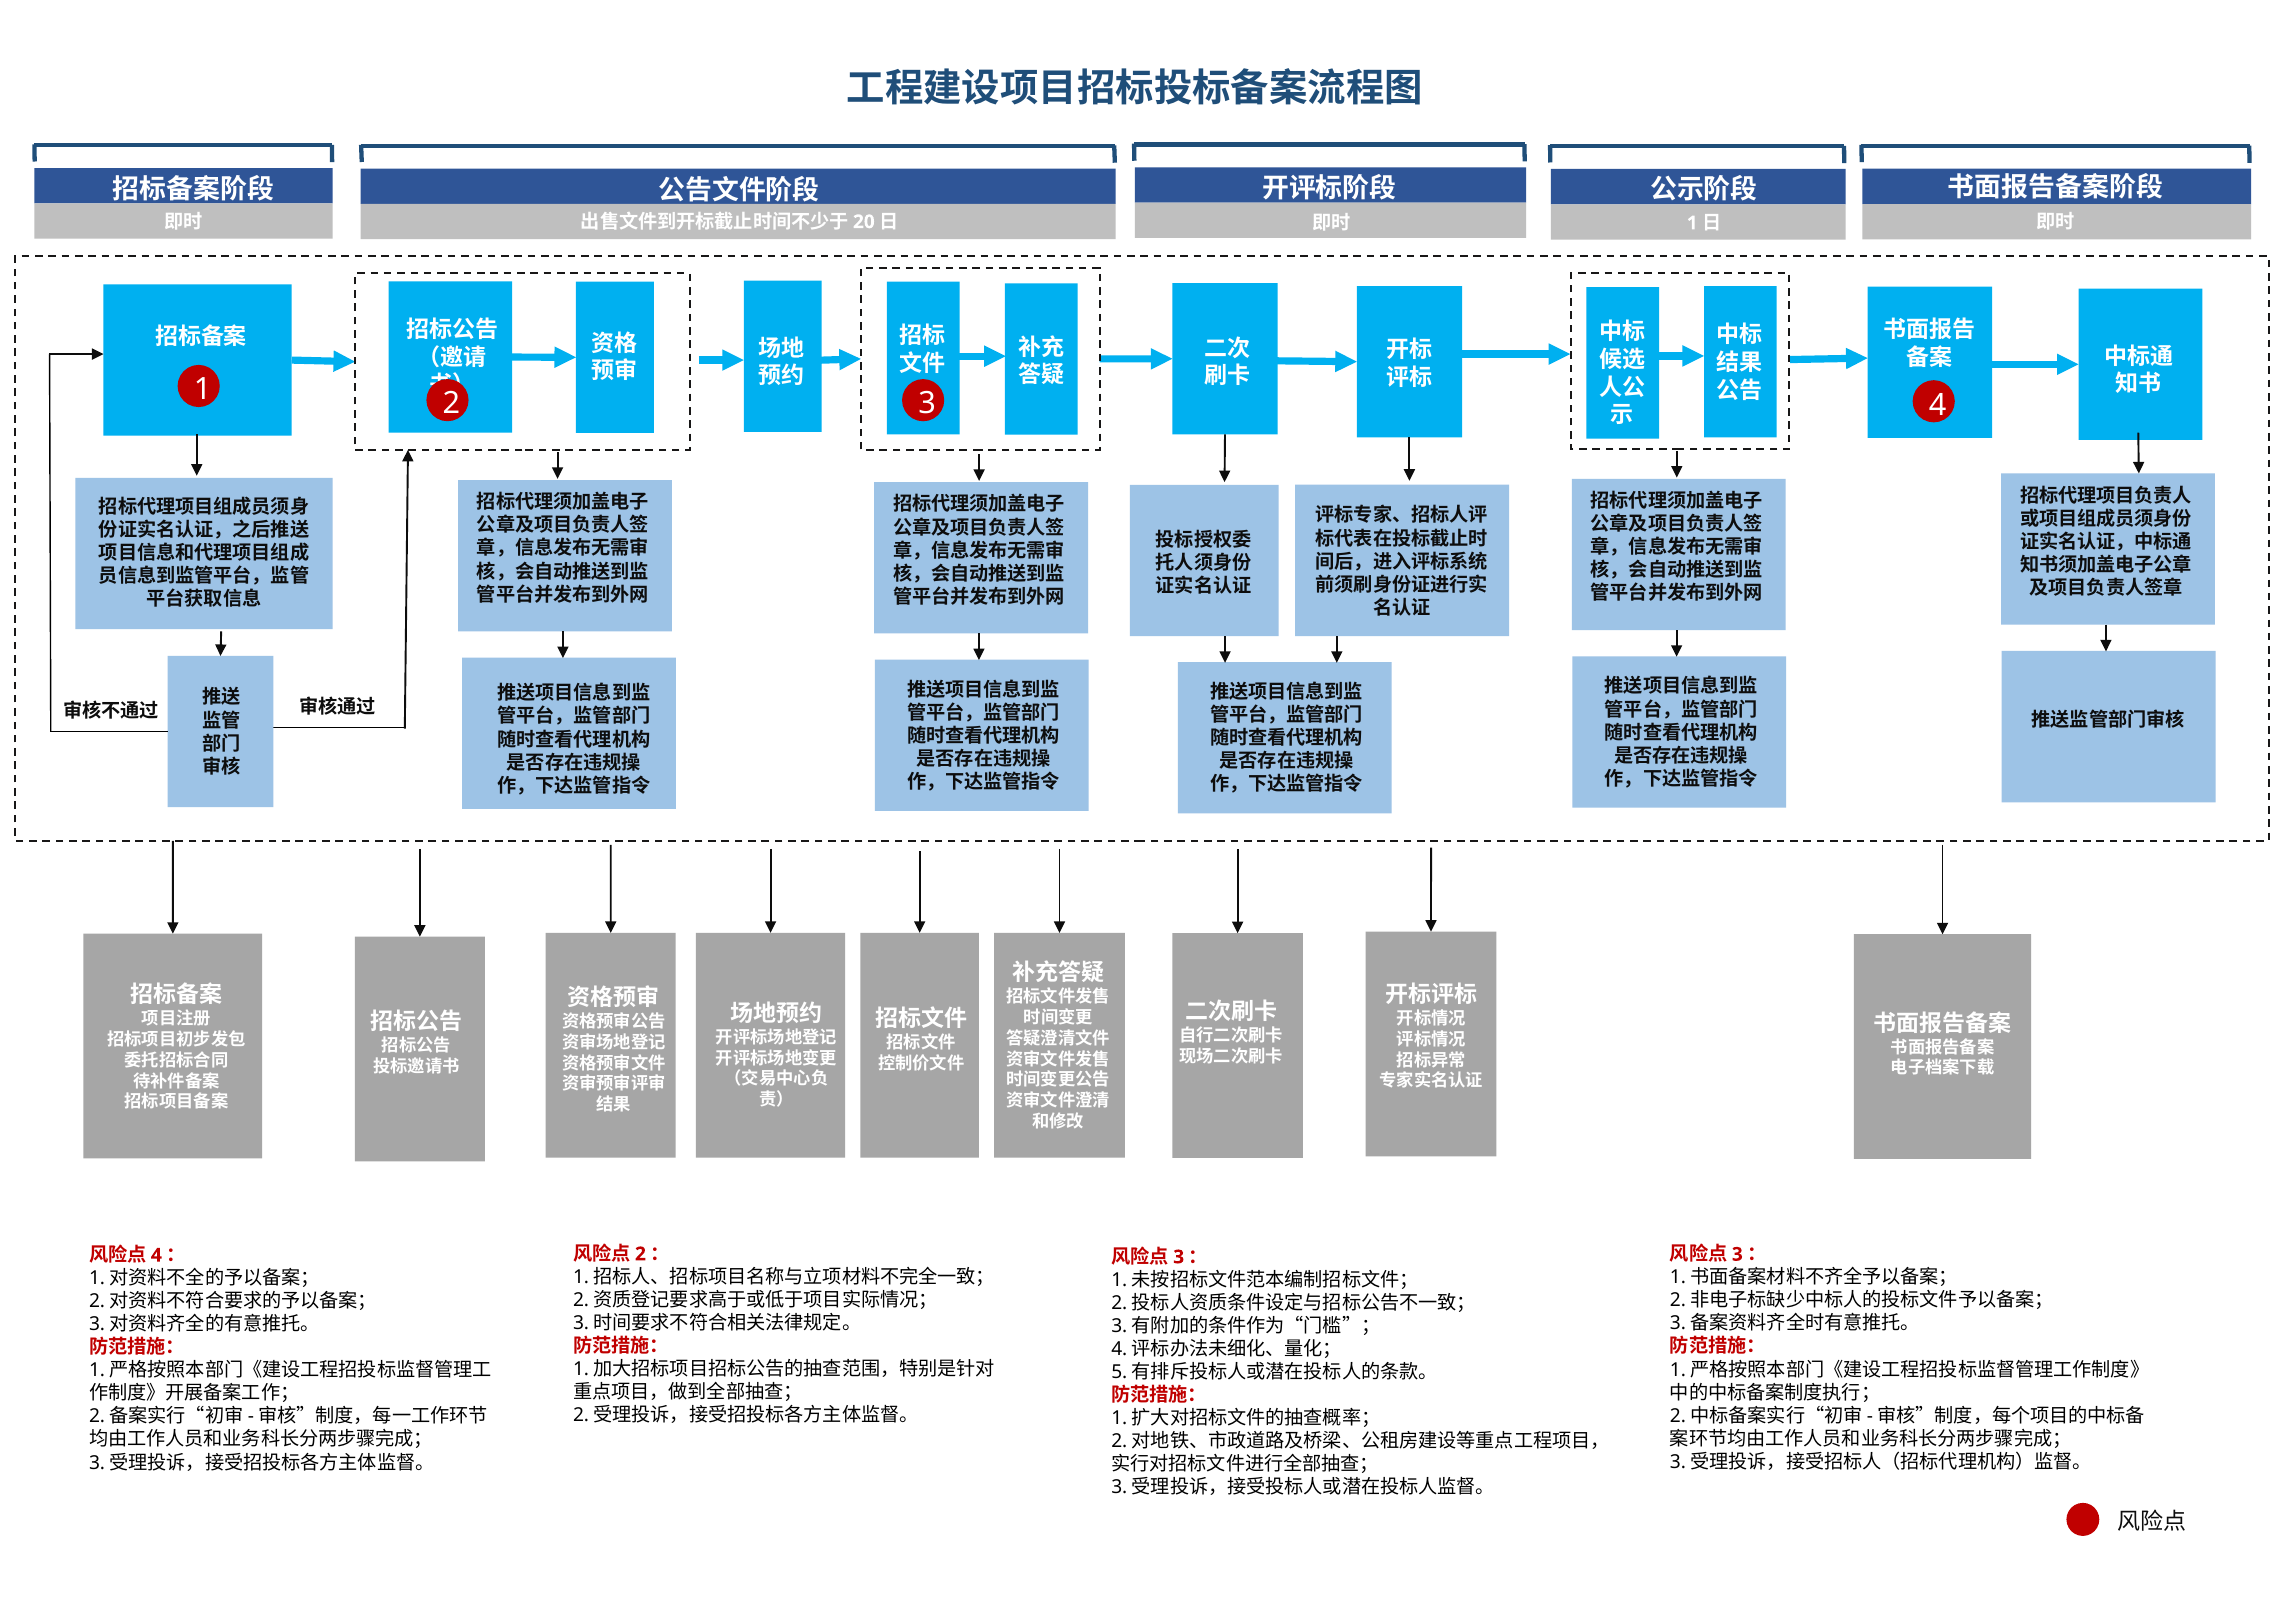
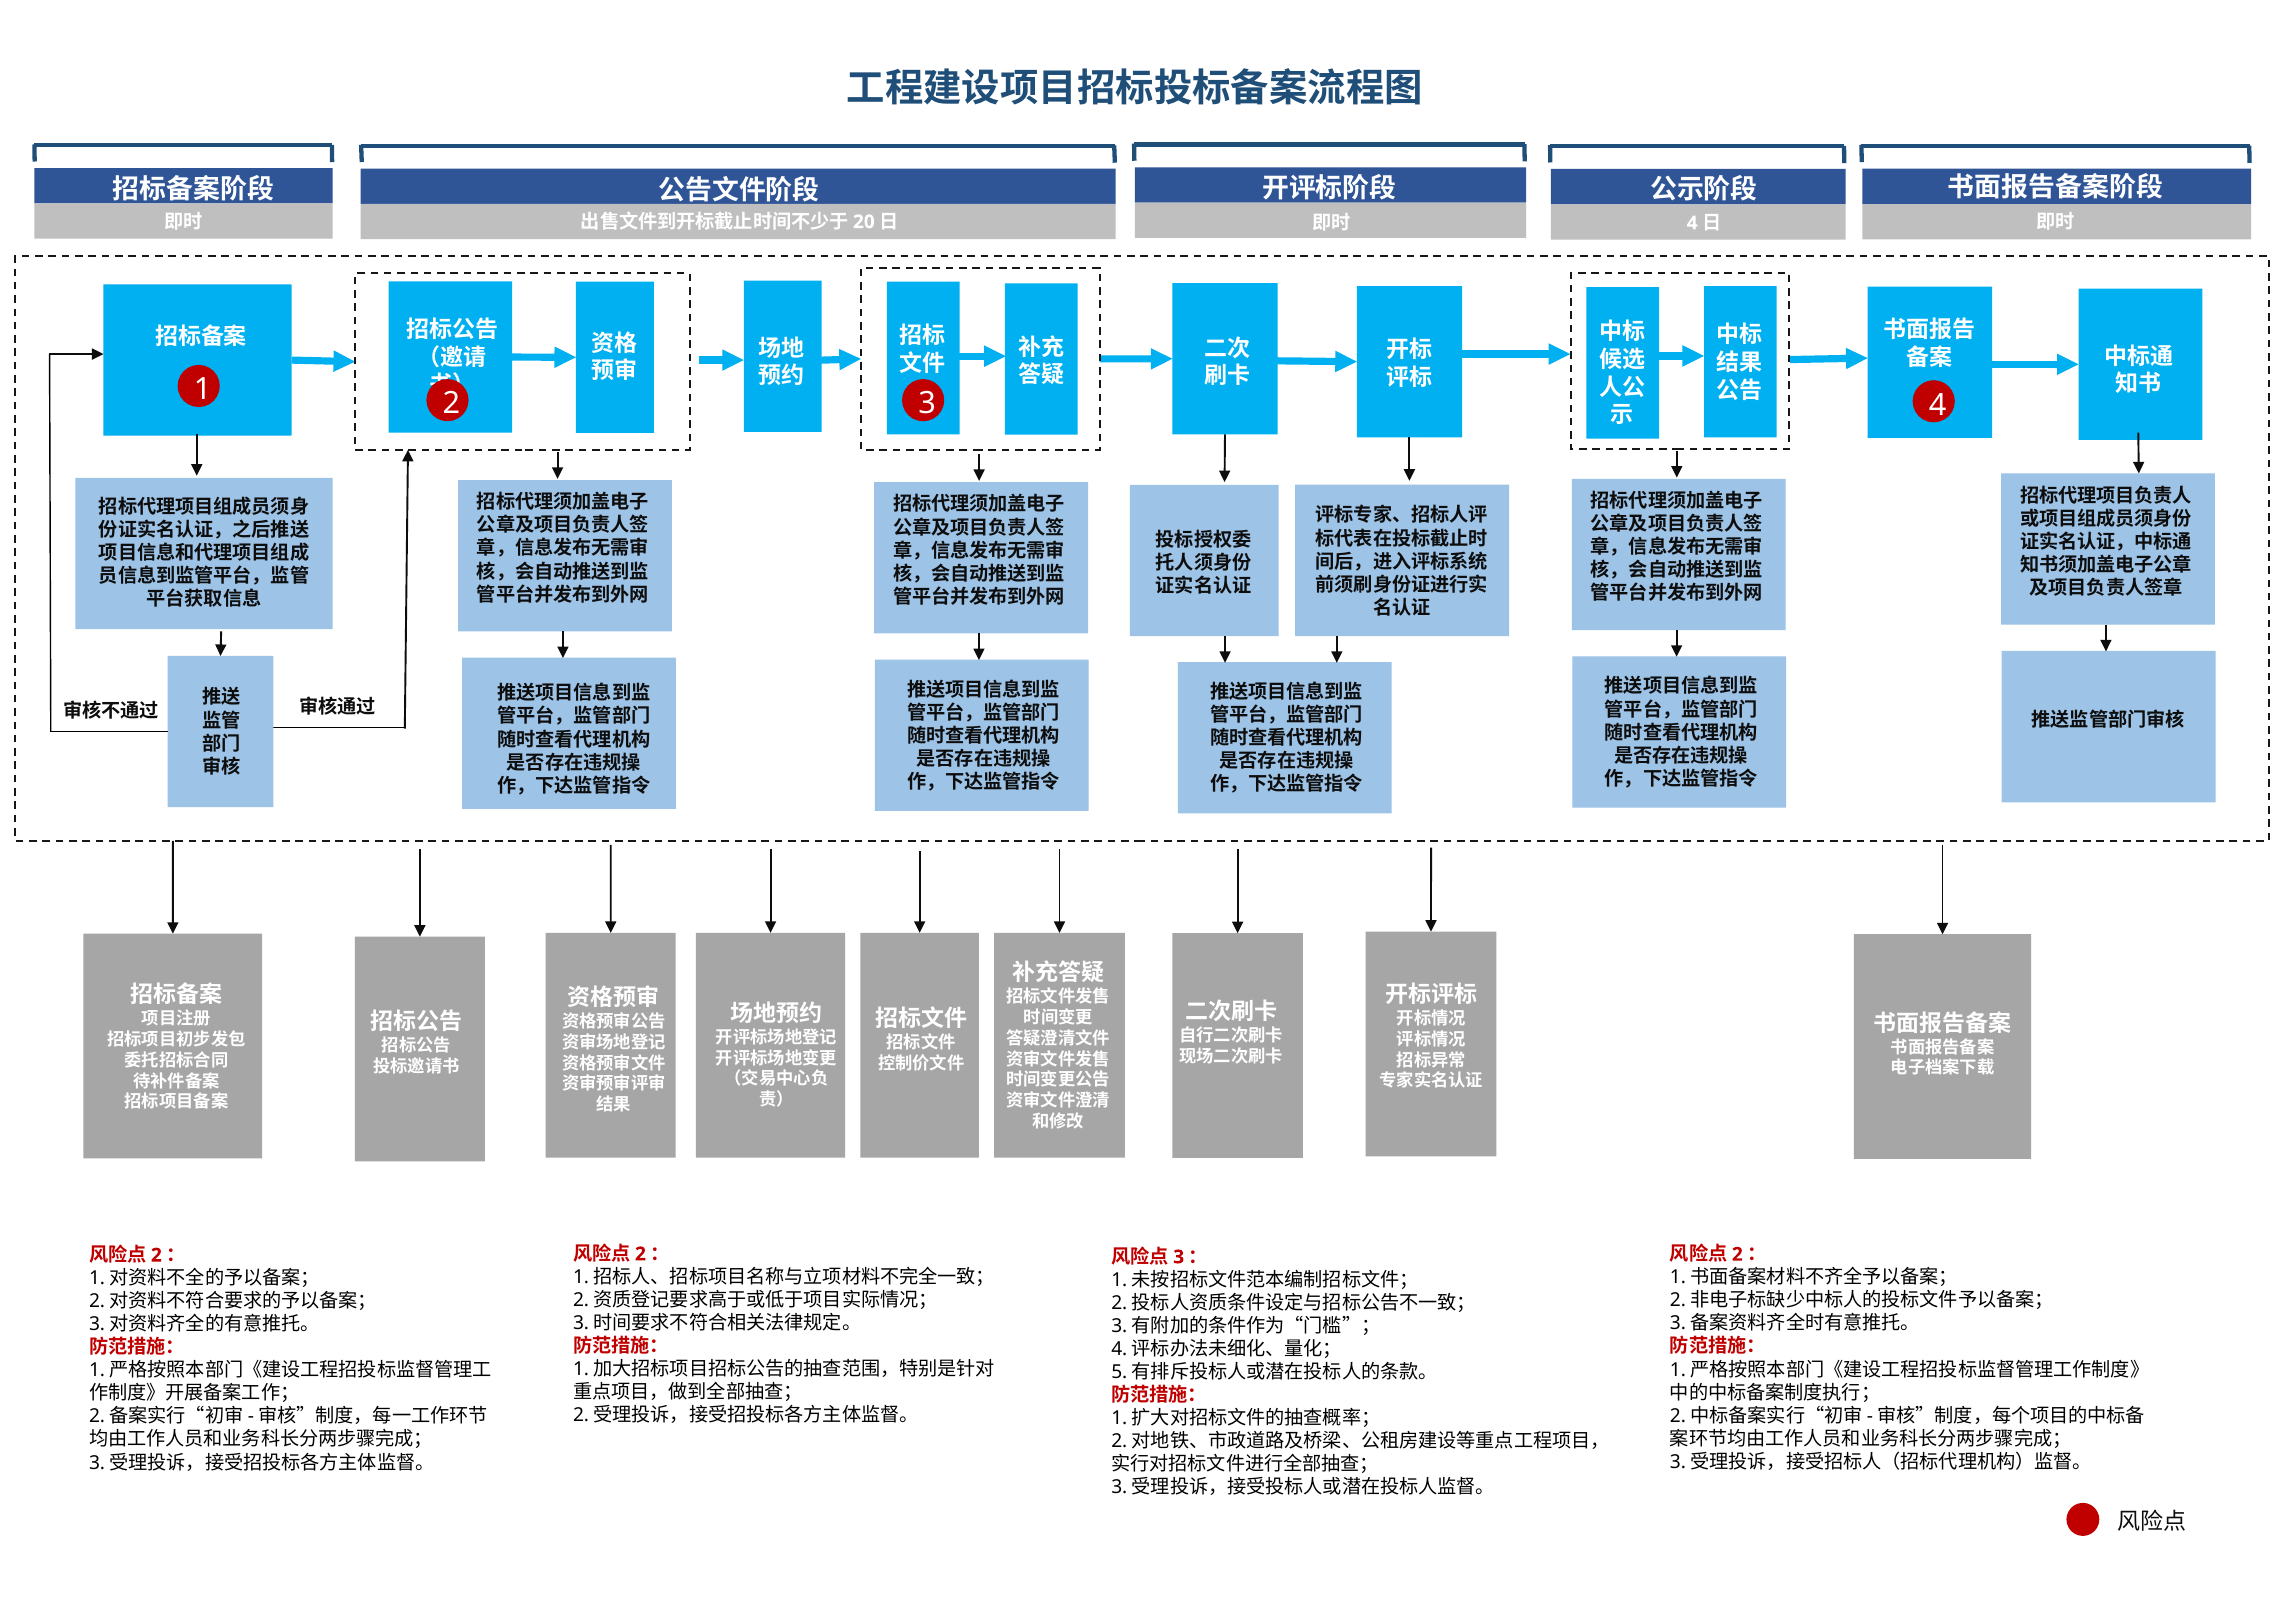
1: 1 -> 4 (1692, 223)
3: 3 -> 2 (1737, 1254)
4: 4 -> 2 (156, 1255)
